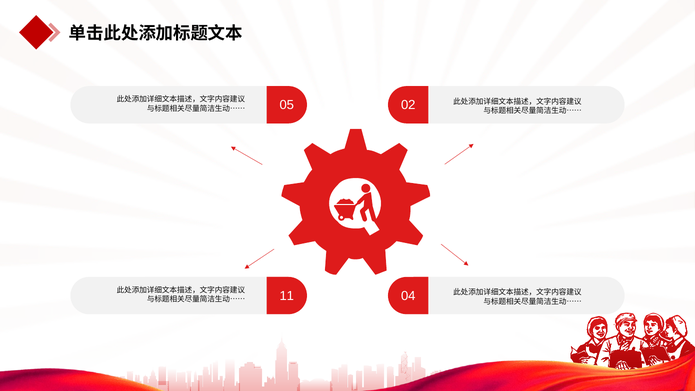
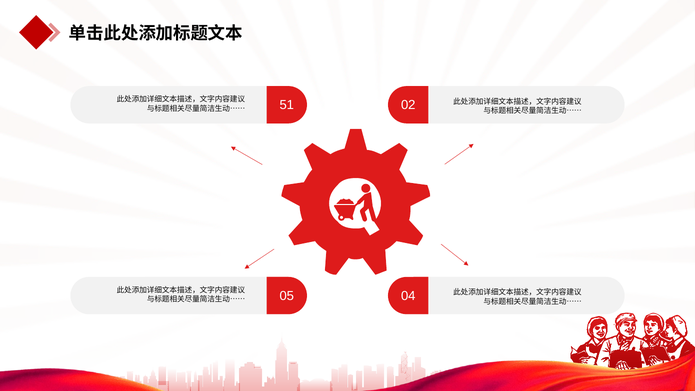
05: 05 -> 51 (287, 105)
11: 11 -> 05 (287, 296)
